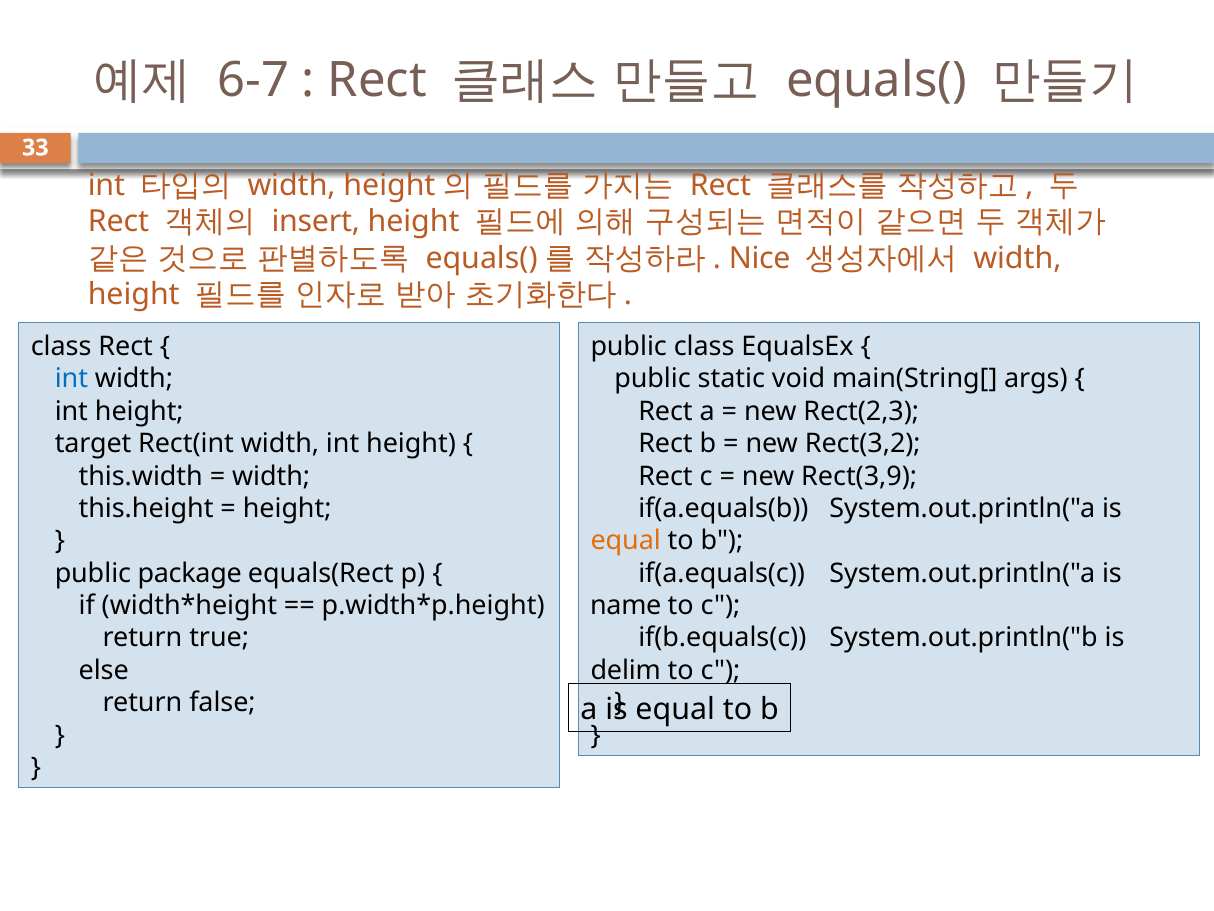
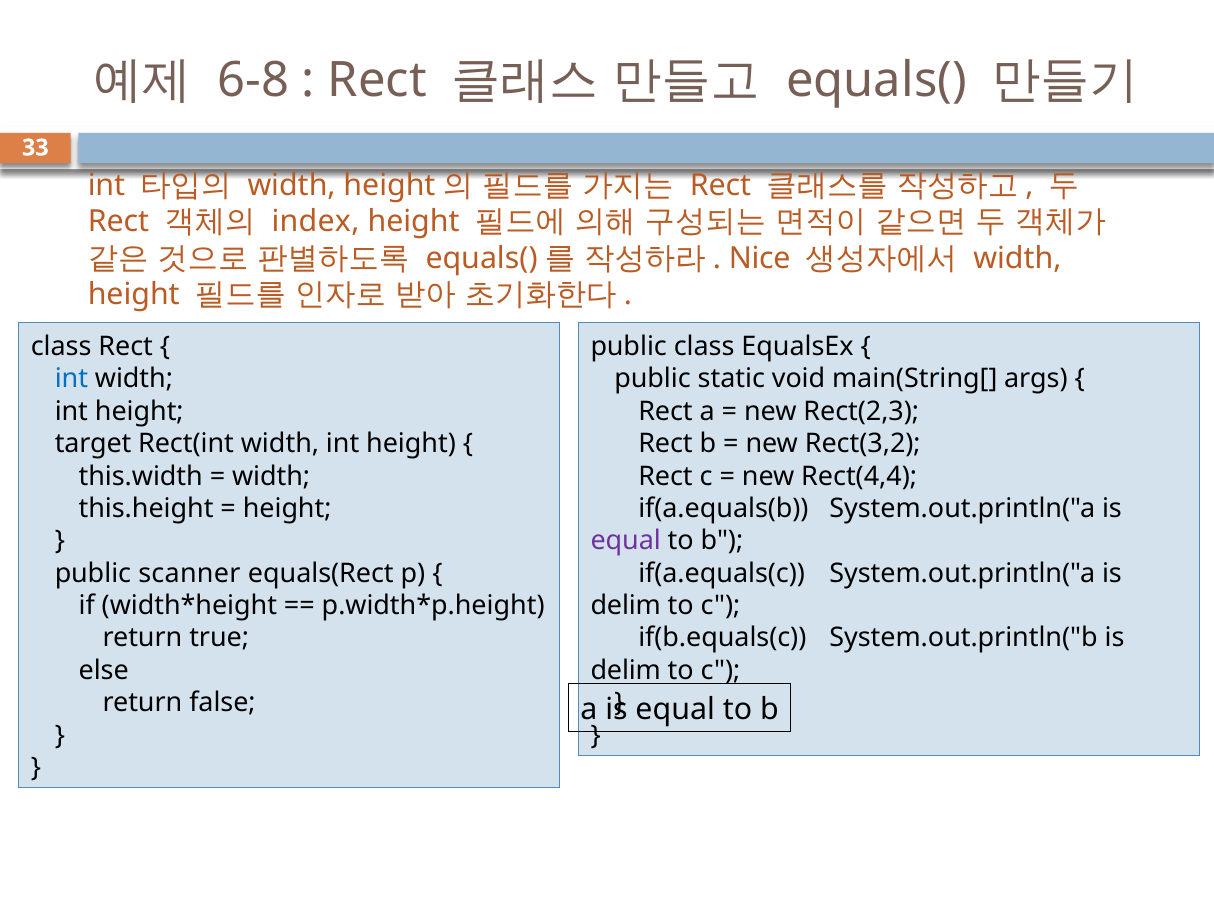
6-7: 6-7 -> 6-8 (253, 80)
insert: insert -> index (316, 222)
Rect(3,9: Rect(3,9 -> Rect(4,4 (859, 476)
equal colour: orange -> purple (626, 541)
package: package -> scanner (189, 573)
name: name -> delim (626, 605)
